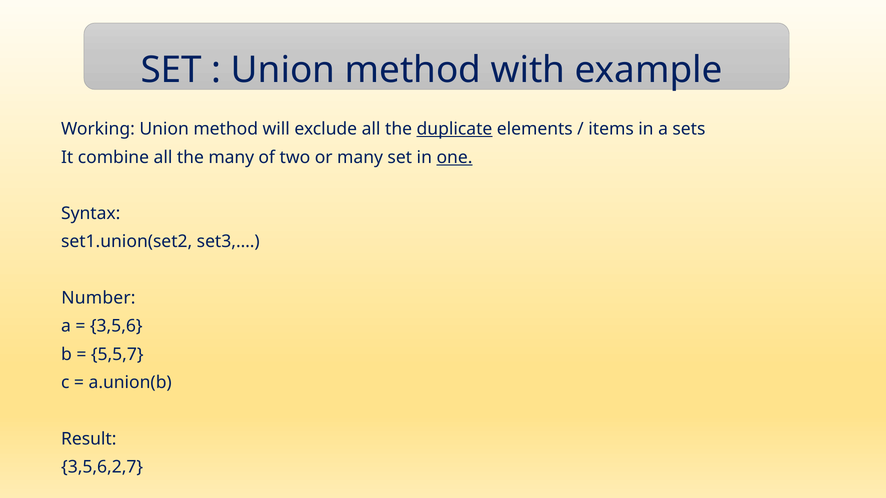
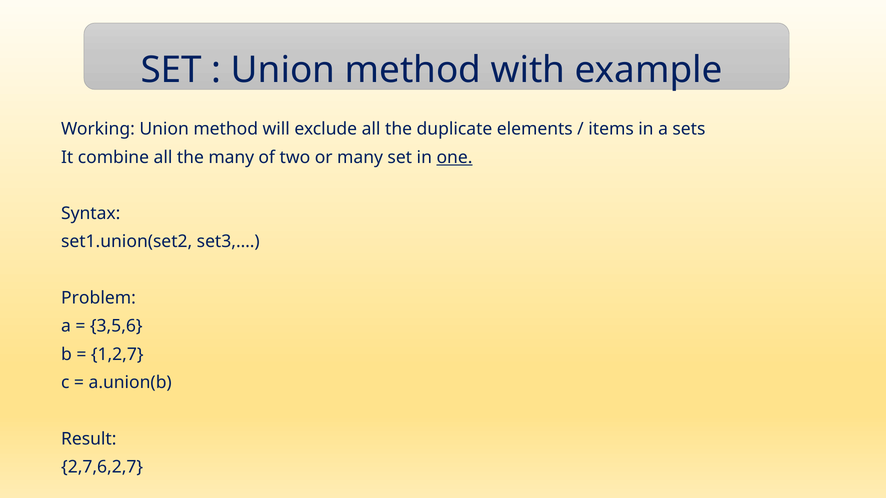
duplicate underline: present -> none (454, 129)
Number: Number -> Problem (99, 298)
5,5,7: 5,5,7 -> 1,2,7 (117, 355)
3,5,6,2,7: 3,5,6,2,7 -> 2,7,6,2,7 (102, 467)
